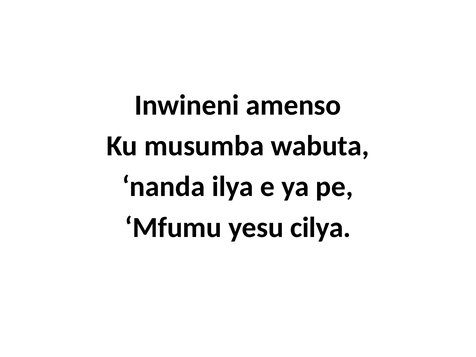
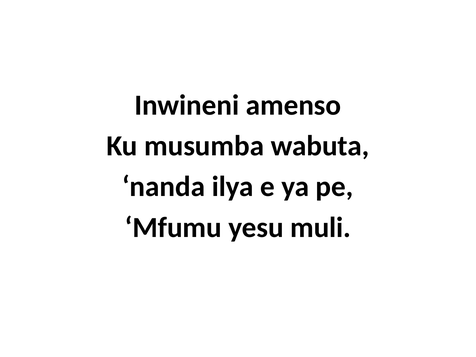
cilya: cilya -> muli (321, 227)
